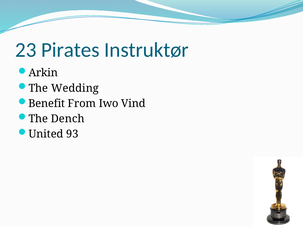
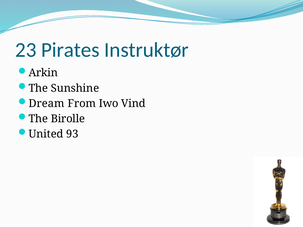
Wedding: Wedding -> Sunshine (75, 88)
Benefit: Benefit -> Dream (47, 104)
Dench: Dench -> Birolle (68, 119)
